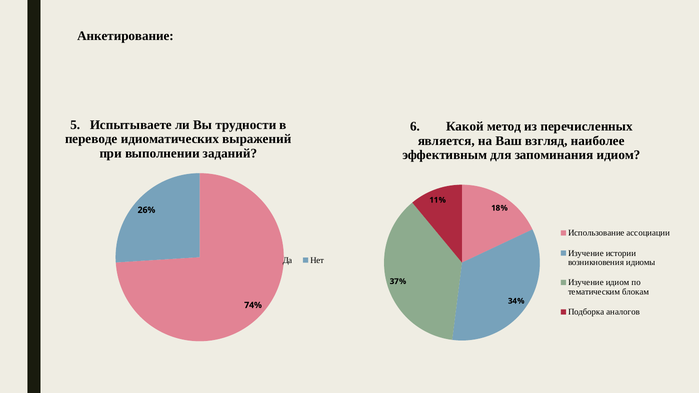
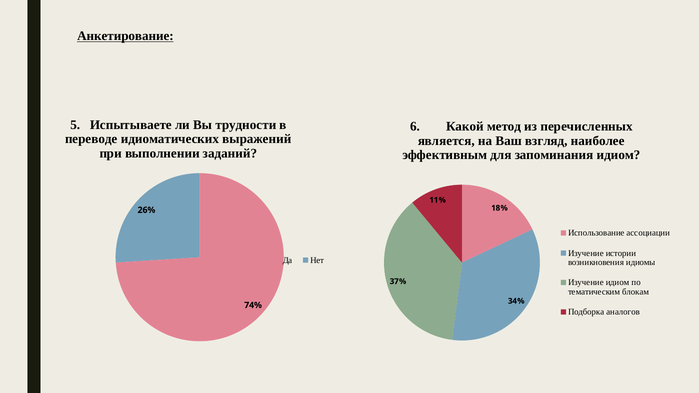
Анкетирование underline: none -> present (125, 36)
